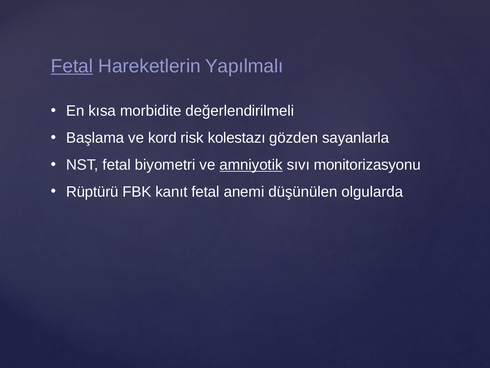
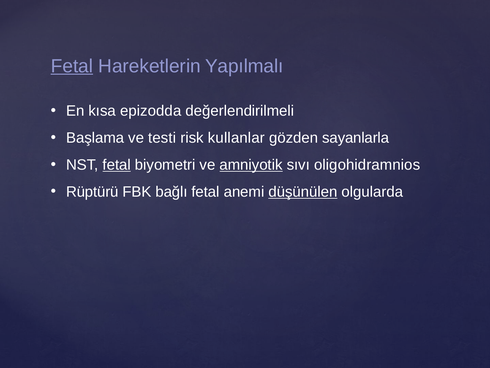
morbidite: morbidite -> epizodda (151, 111)
kord: kord -> testi (162, 138)
kolestazı: kolestazı -> kullanlar (236, 138)
fetal underline: none -> present (117, 165)
monitorizasyonu: monitorizasyonu -> oligohidramnios (367, 165)
kanıt: kanıt -> bağlı (172, 192)
düşünülen underline: none -> present (303, 192)
